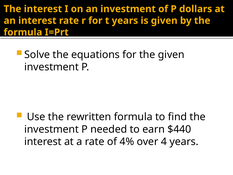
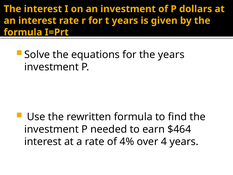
the given: given -> years (171, 55)
$440: $440 -> $464 (179, 129)
